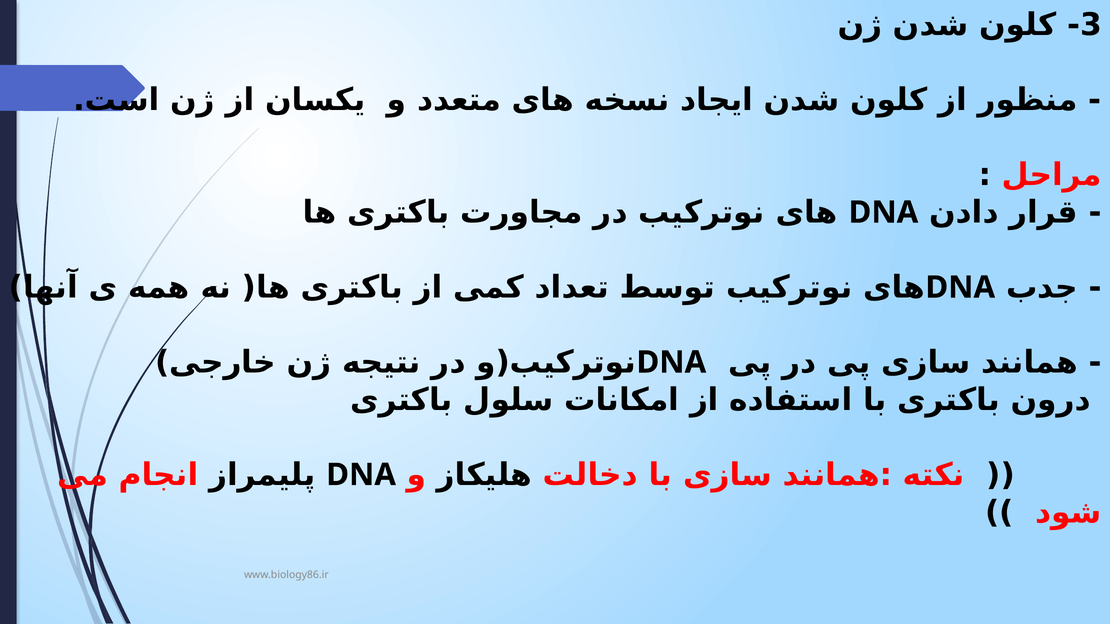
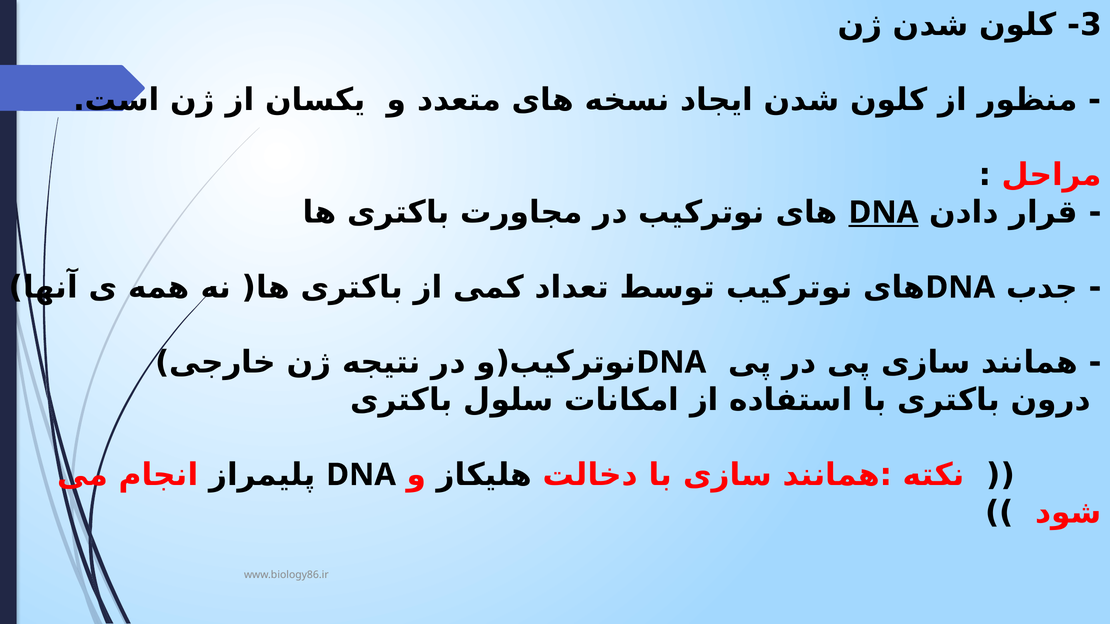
DNA underline: none -> present (883, 213)
